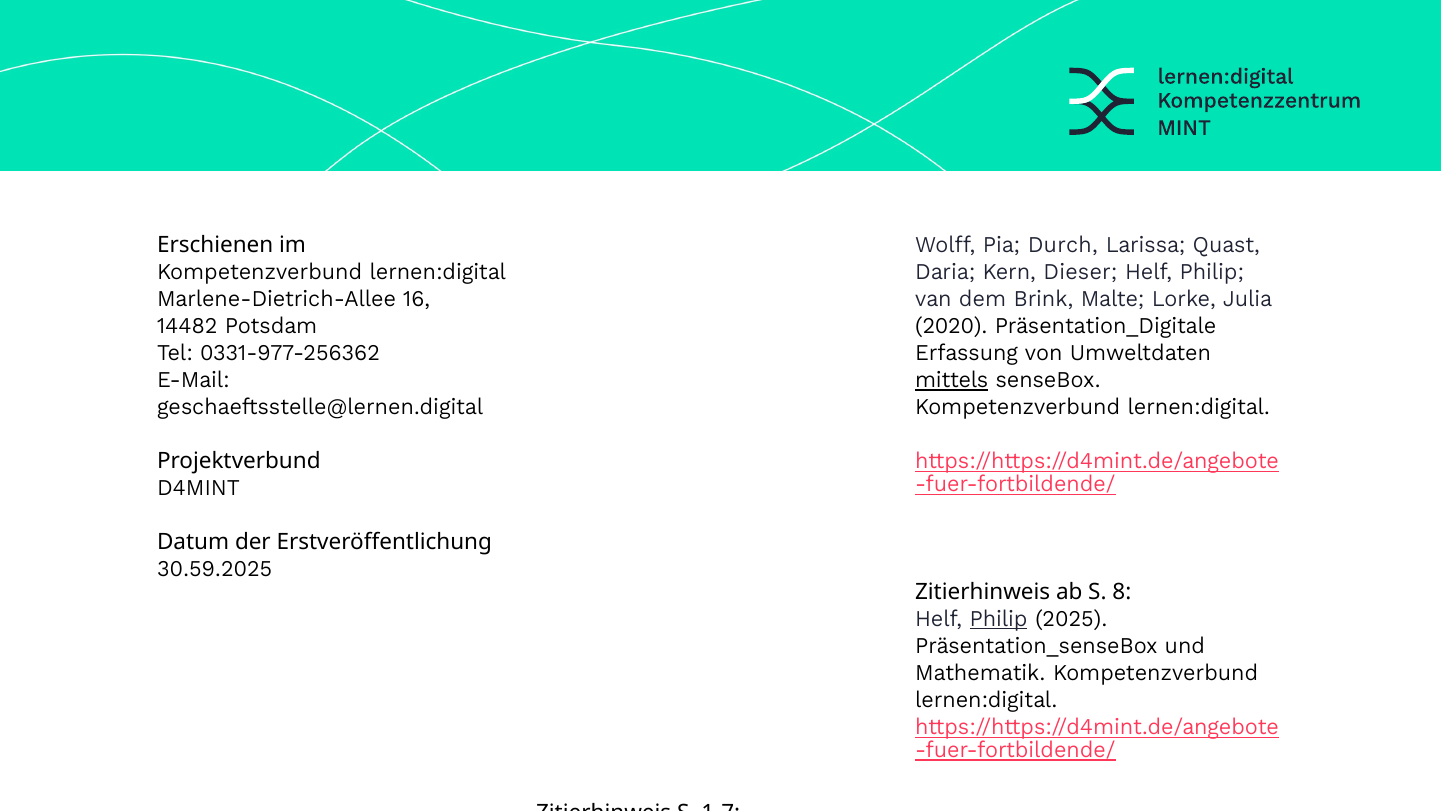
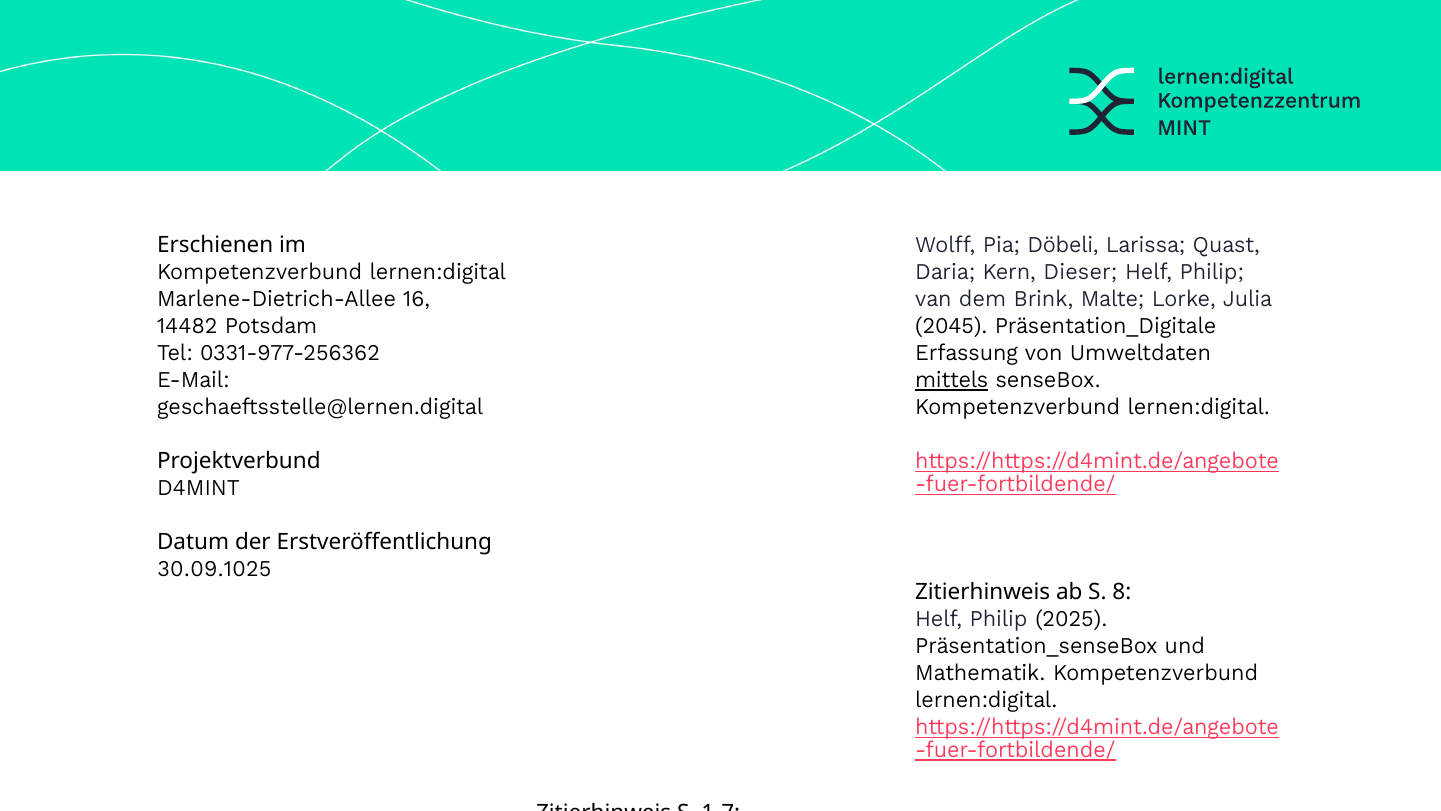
Durch: Durch -> Döbeli (1063, 245)
2020: 2020 -> 2045 (951, 326)
30.59.2025: 30.59.2025 -> 30.09.1025 (214, 569)
Philip underline: present -> none (999, 619)
